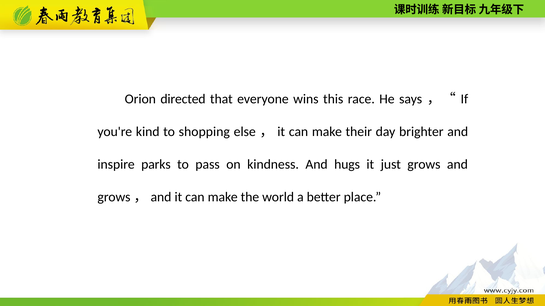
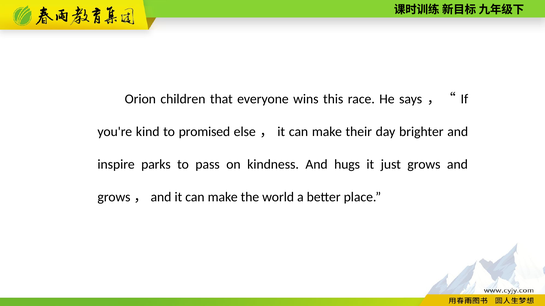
directed: directed -> children (183, 99)
shopping: shopping -> promised (204, 132)
